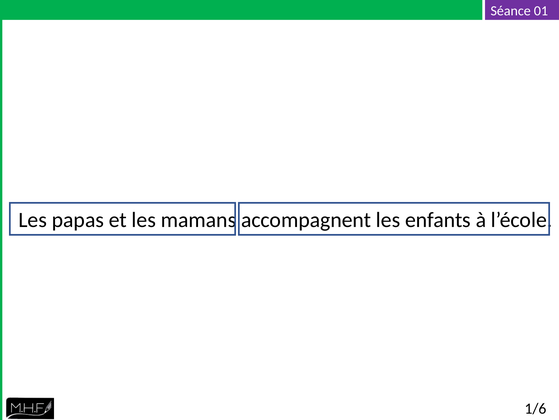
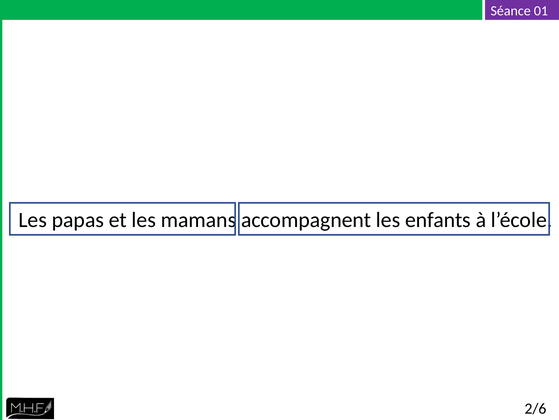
1/6: 1/6 -> 2/6 (535, 408)
